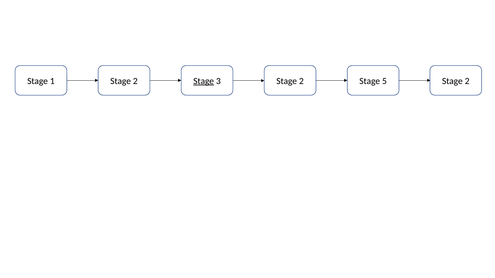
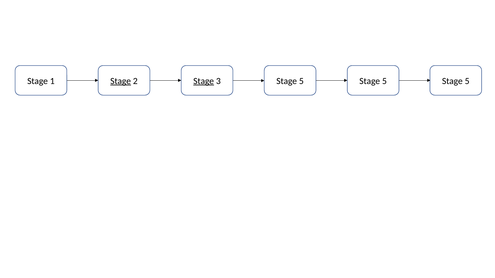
Stage underline: none -> present (121, 81)
3 Stage 2: 2 -> 5 (301, 81)
2: 2 -> 5 (467, 81)
